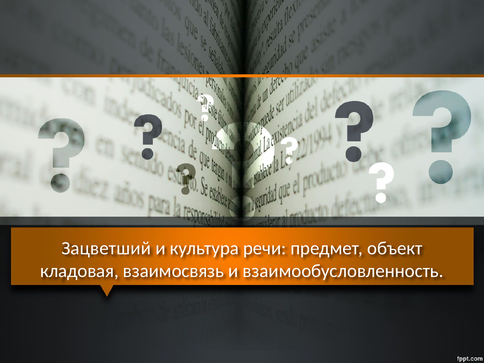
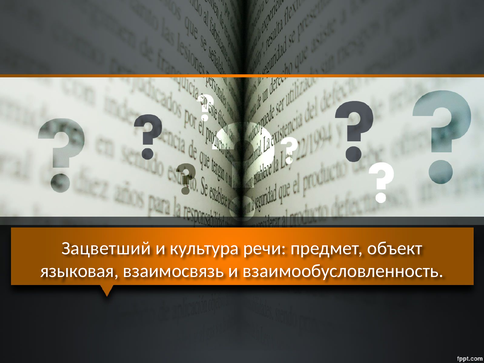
кладовая: кладовая -> языковая (79, 271)
